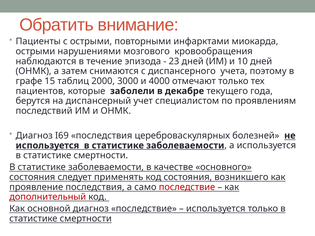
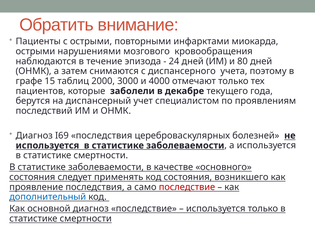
23: 23 -> 24 (174, 61)
10: 10 -> 80 (242, 61)
дополнительный colour: red -> blue (48, 197)
